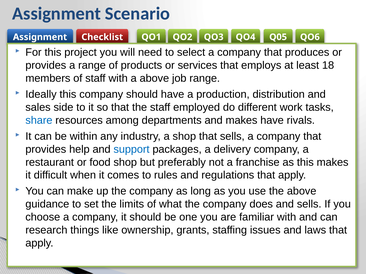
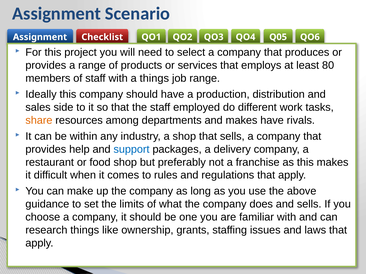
18: 18 -> 80 (328, 66)
a above: above -> things (154, 78)
share colour: blue -> orange (39, 120)
